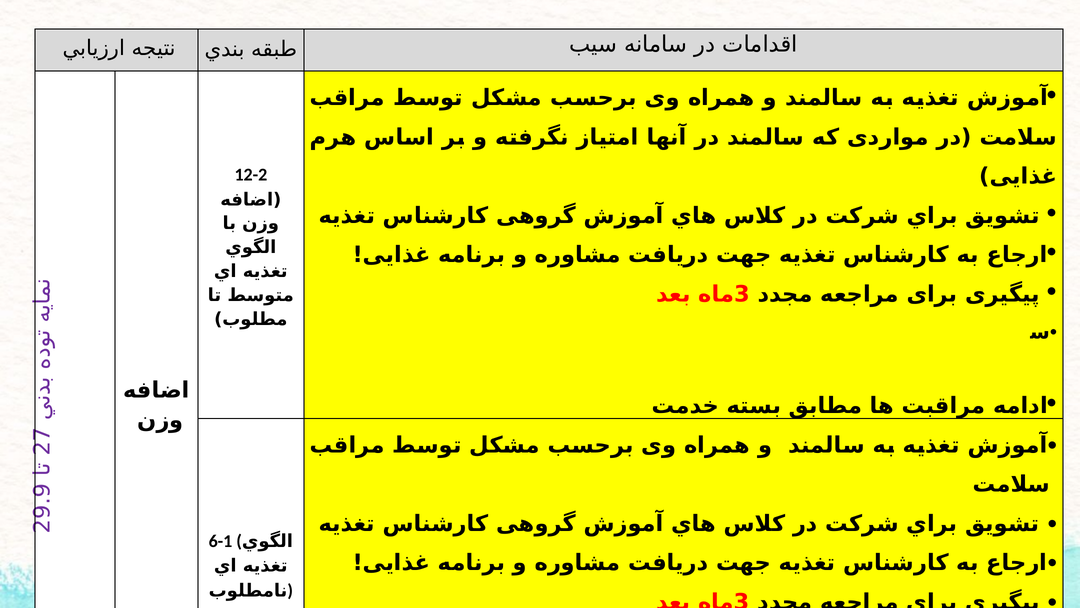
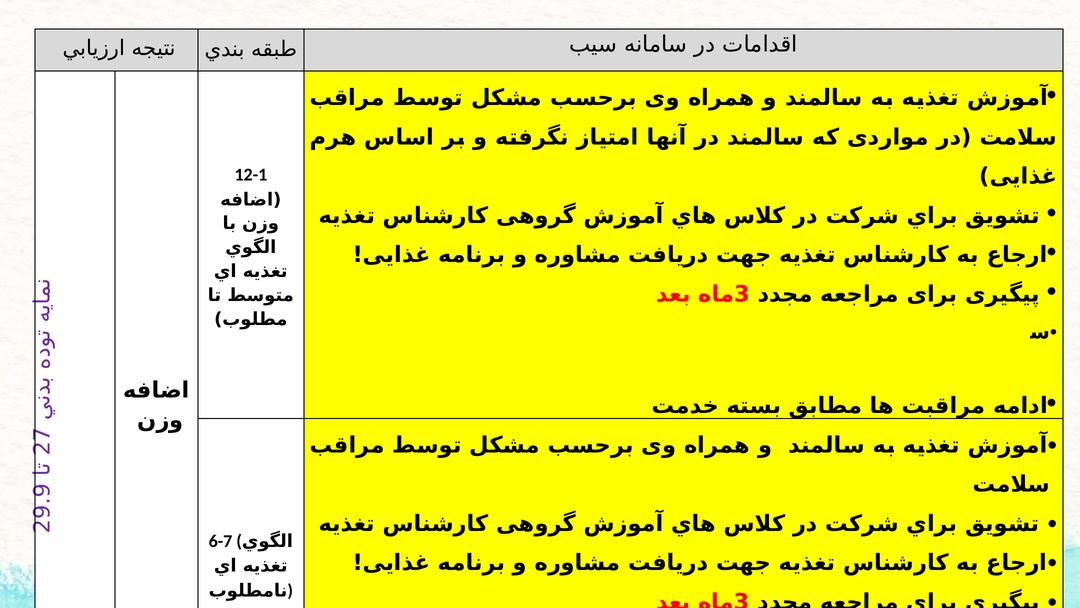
12-2: 12-2 -> 12-1 (251, 175)
6-1: 6-1 -> 6-7 (220, 541)
